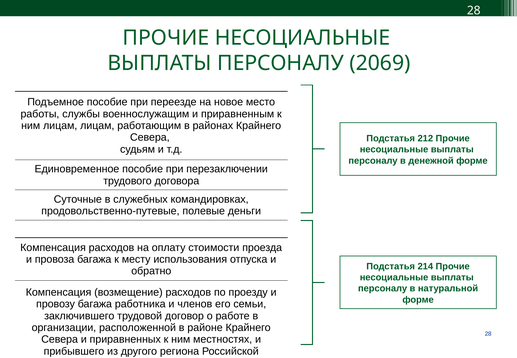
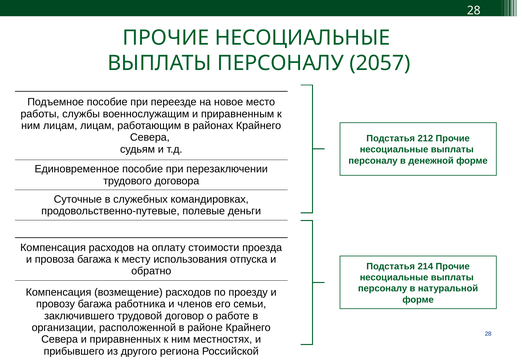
2069: 2069 -> 2057 (380, 63)
